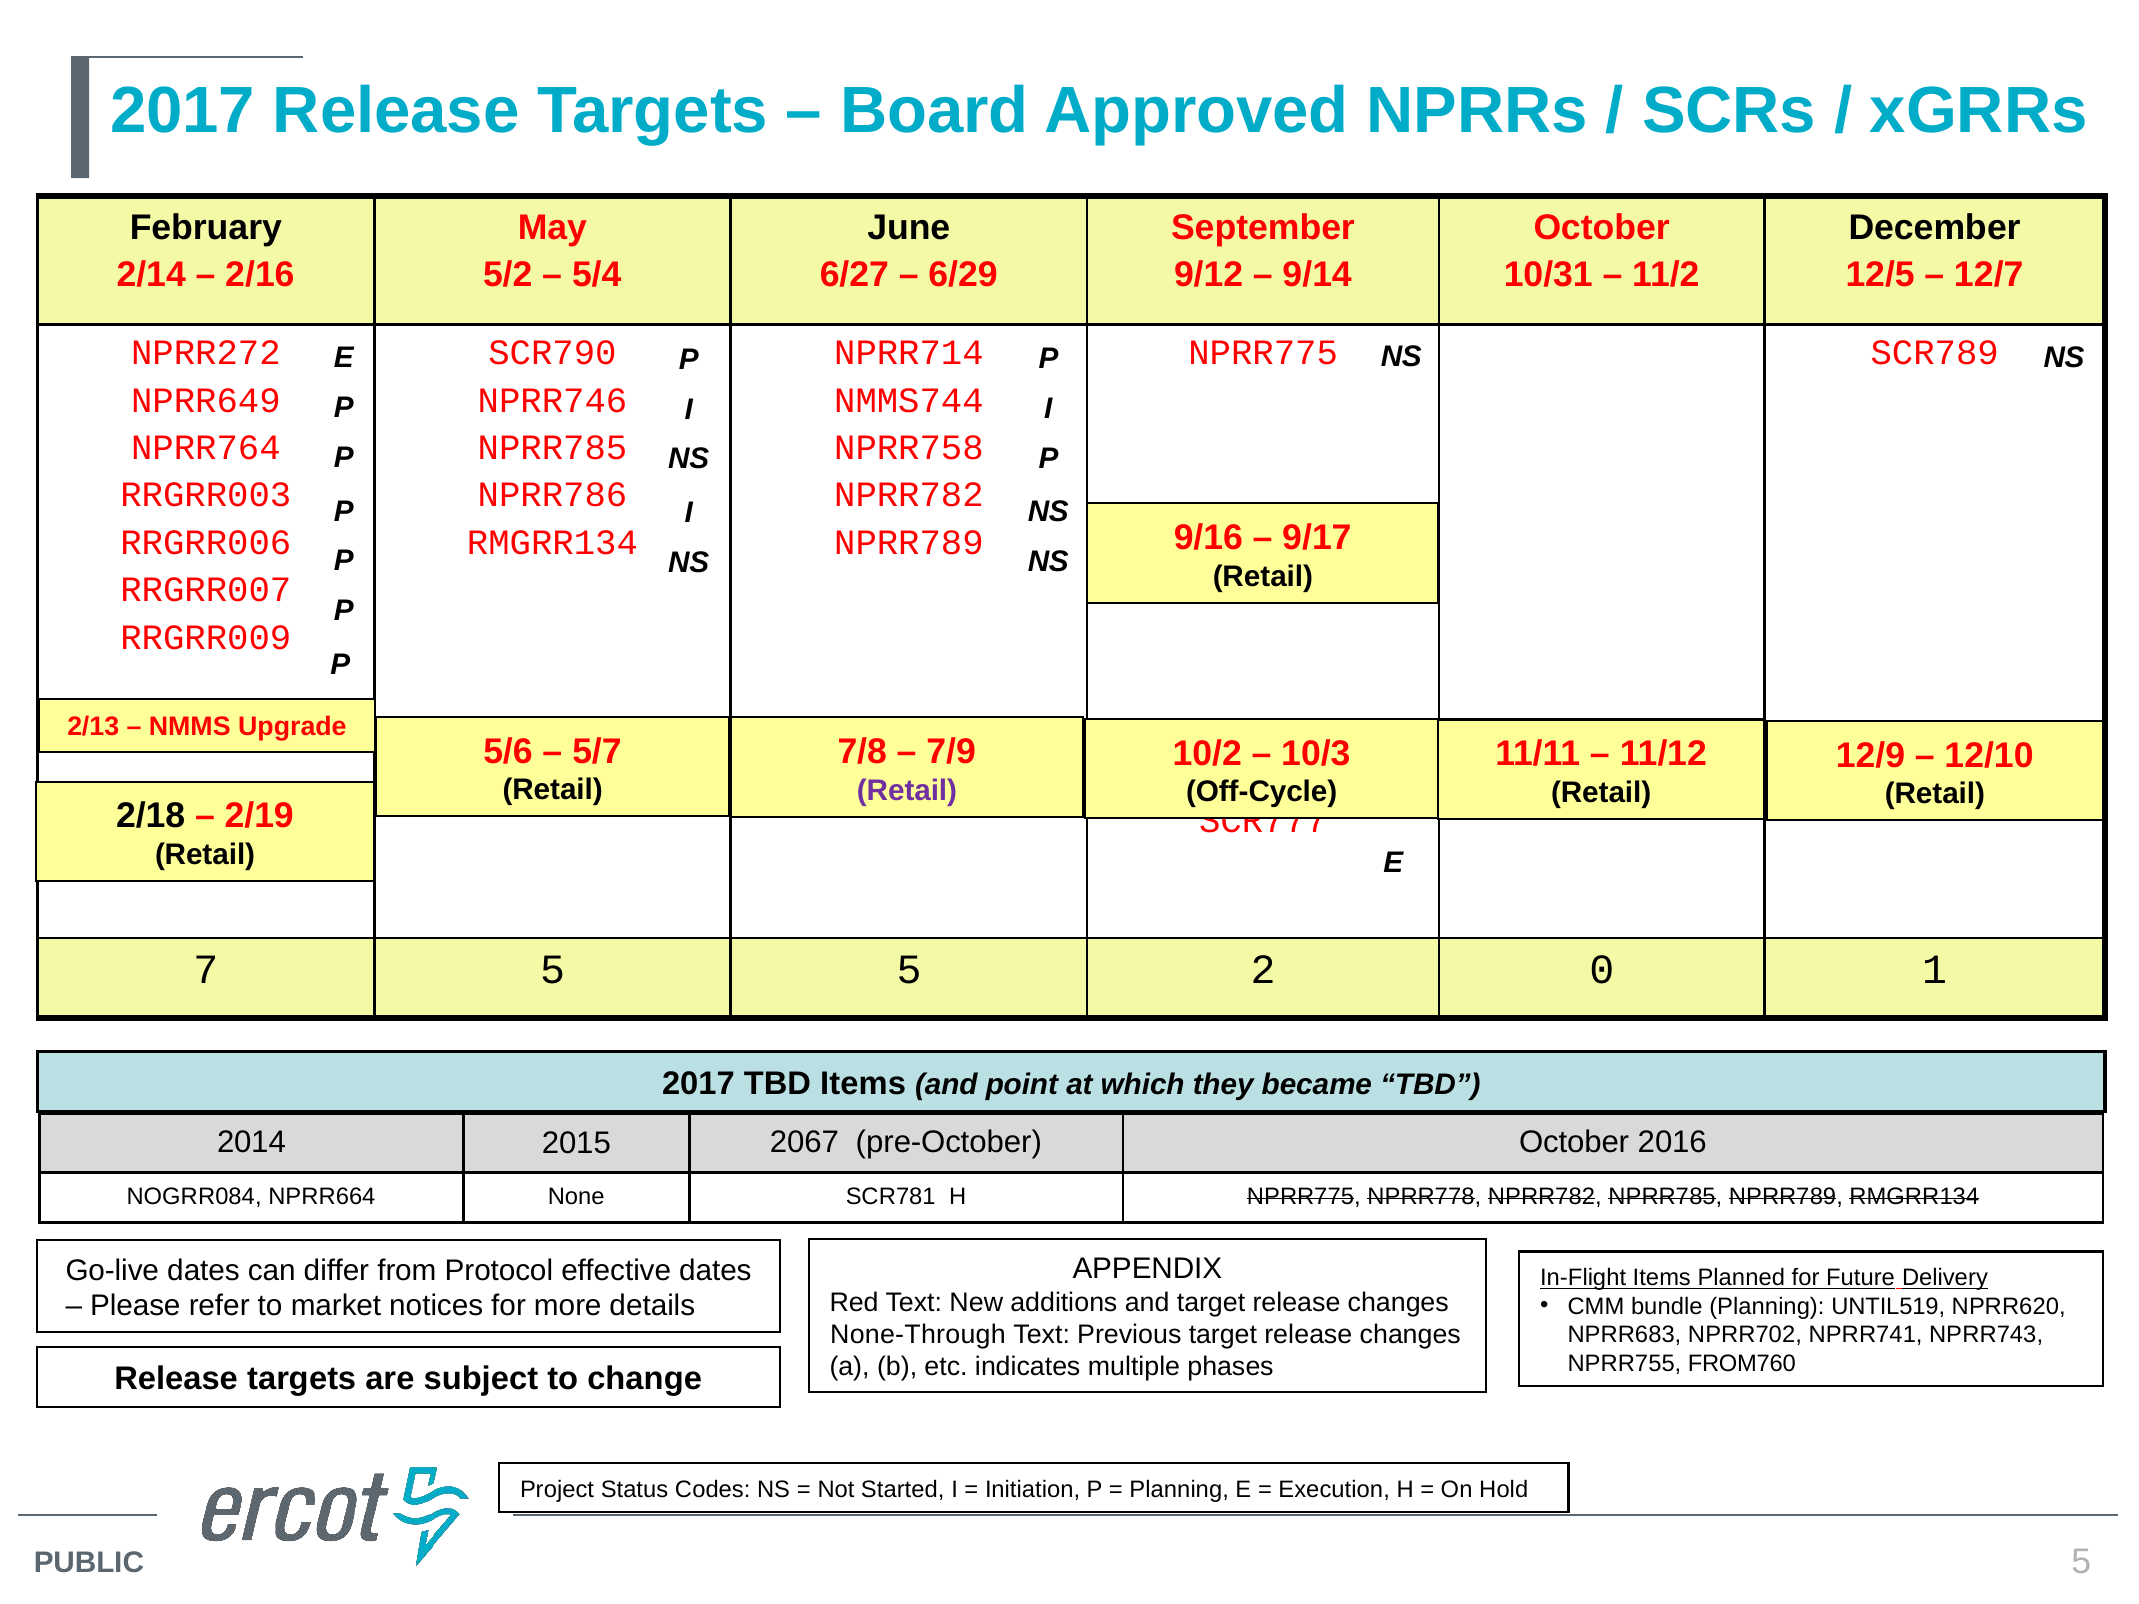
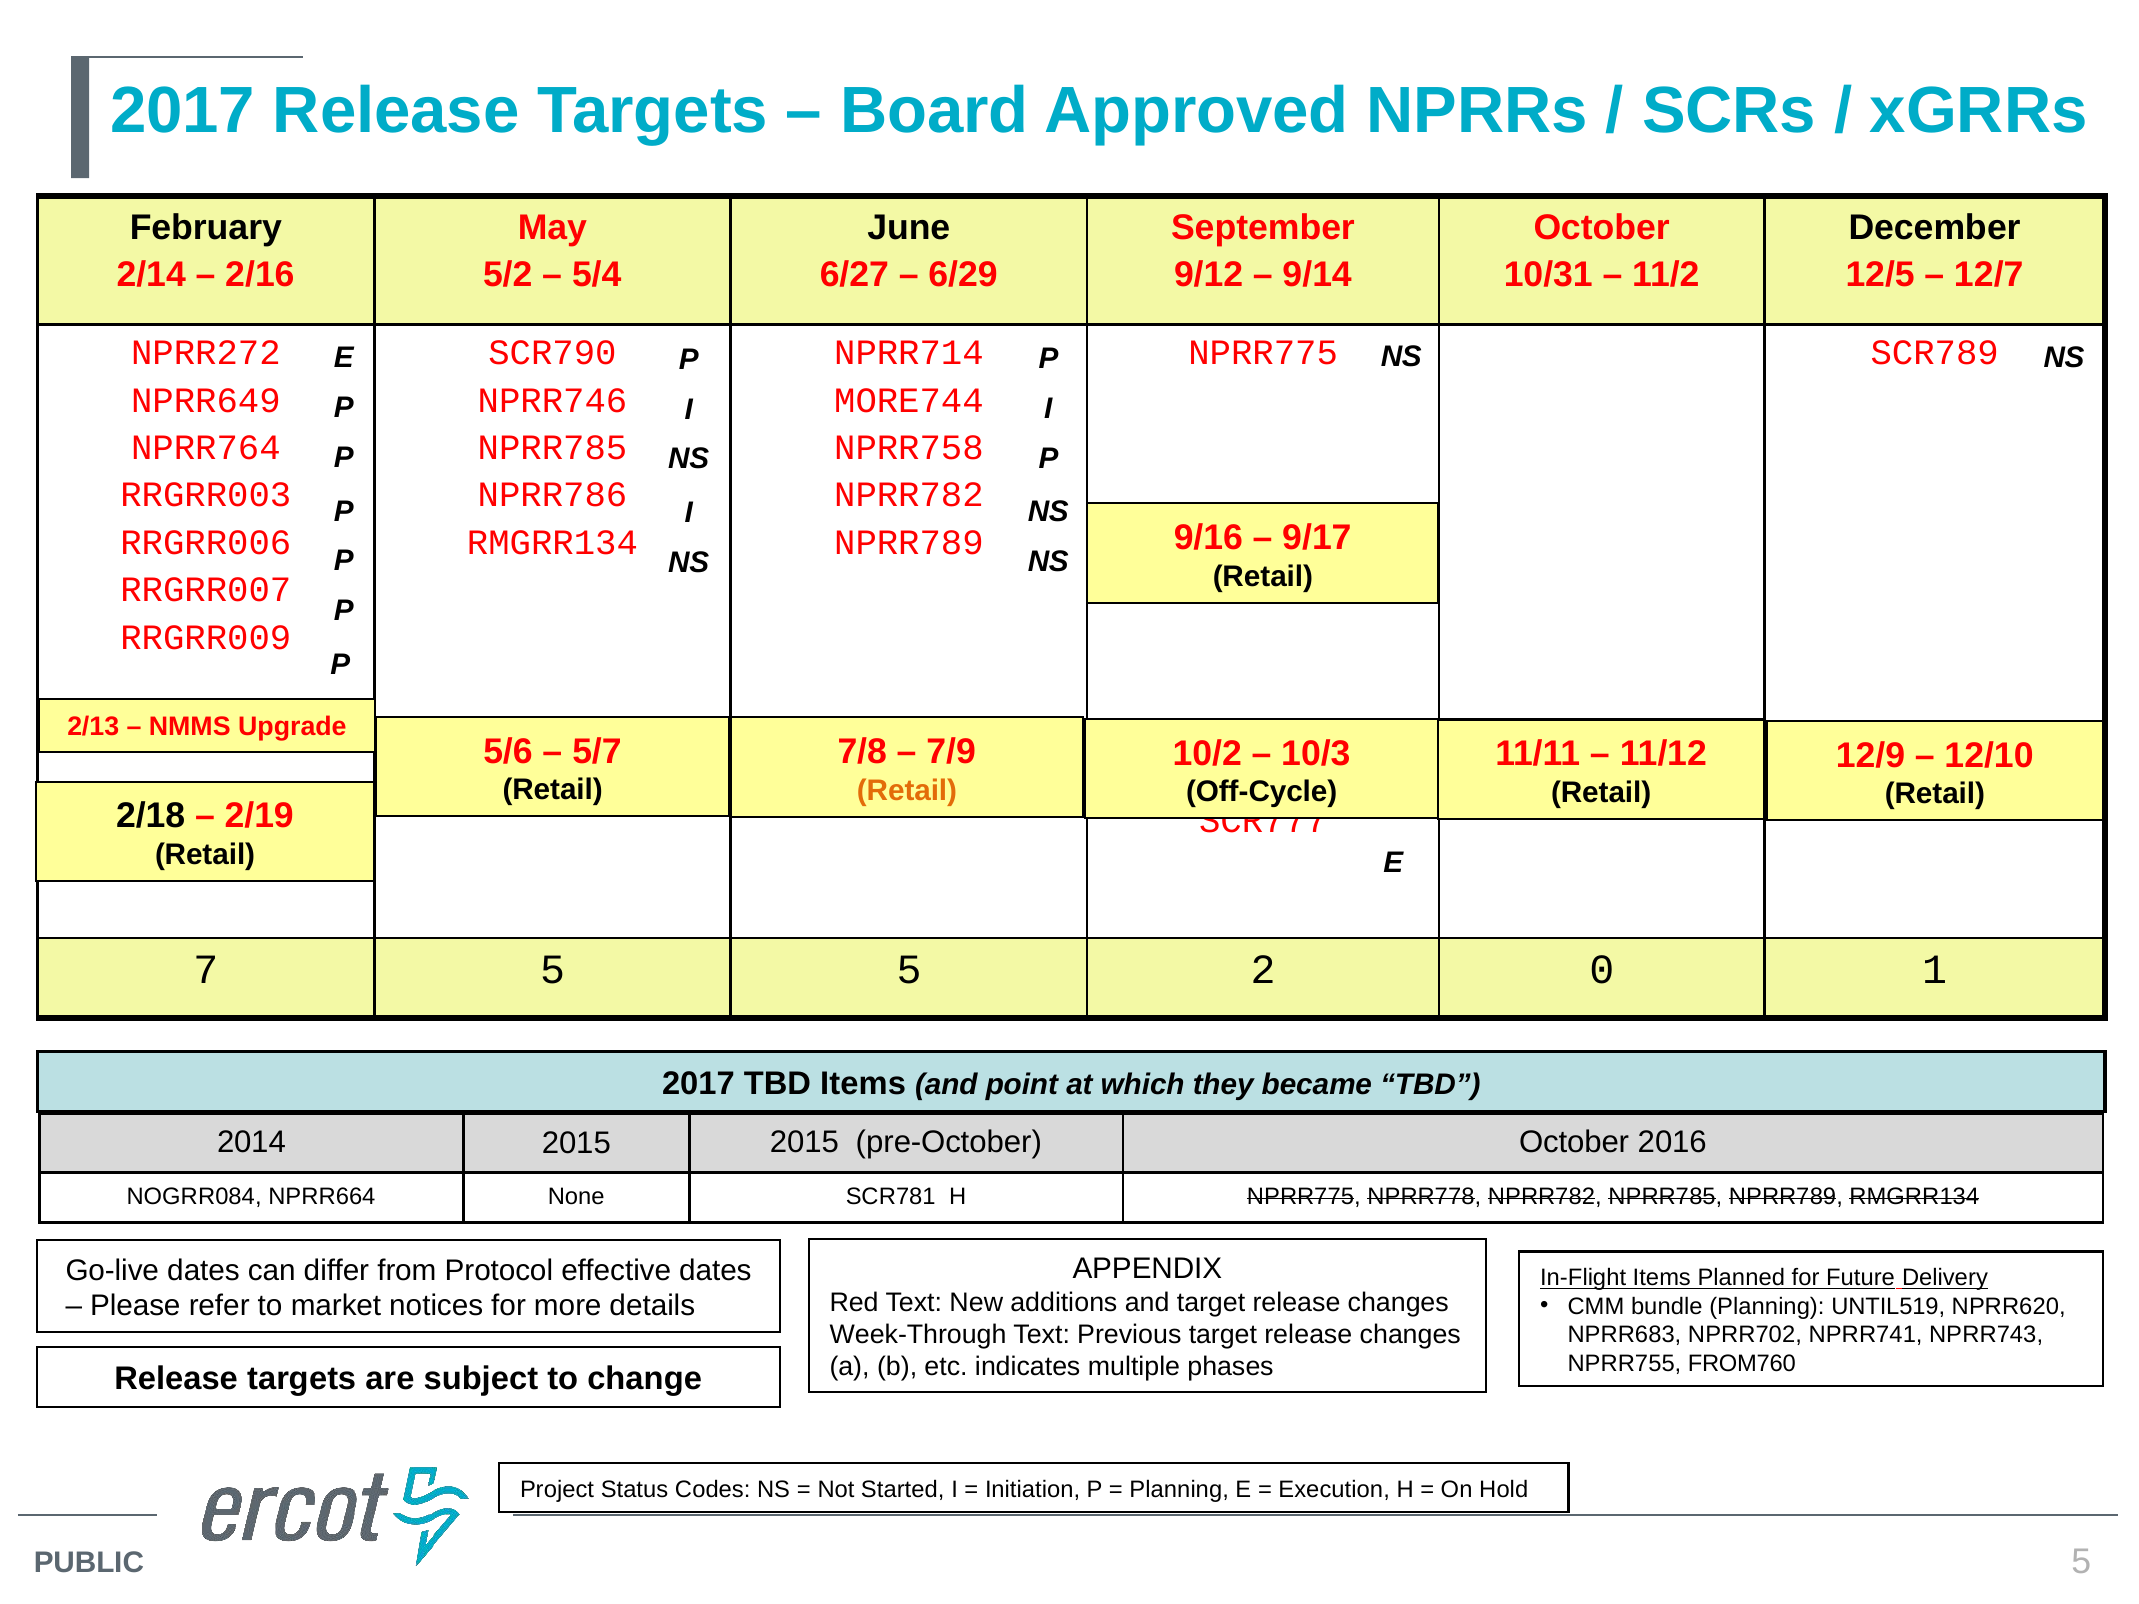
NMMS744: NMMS744 -> MORE744 (909, 400)
Retail colour: purple -> orange (907, 791)
2015 2067: 2067 -> 2015 (804, 1142)
None-Through: None-Through -> Week-Through (918, 1335)
